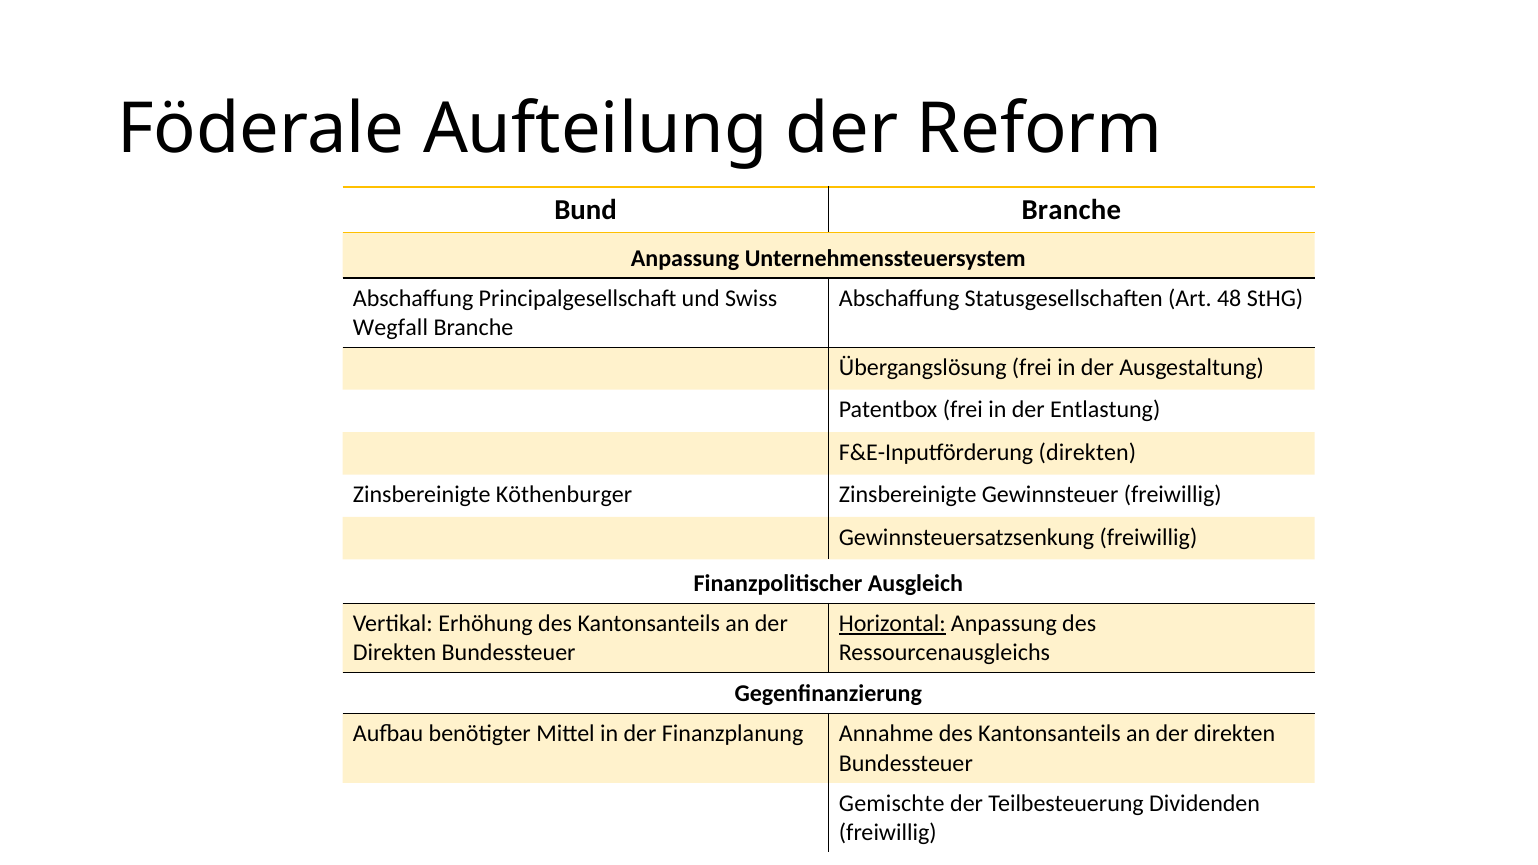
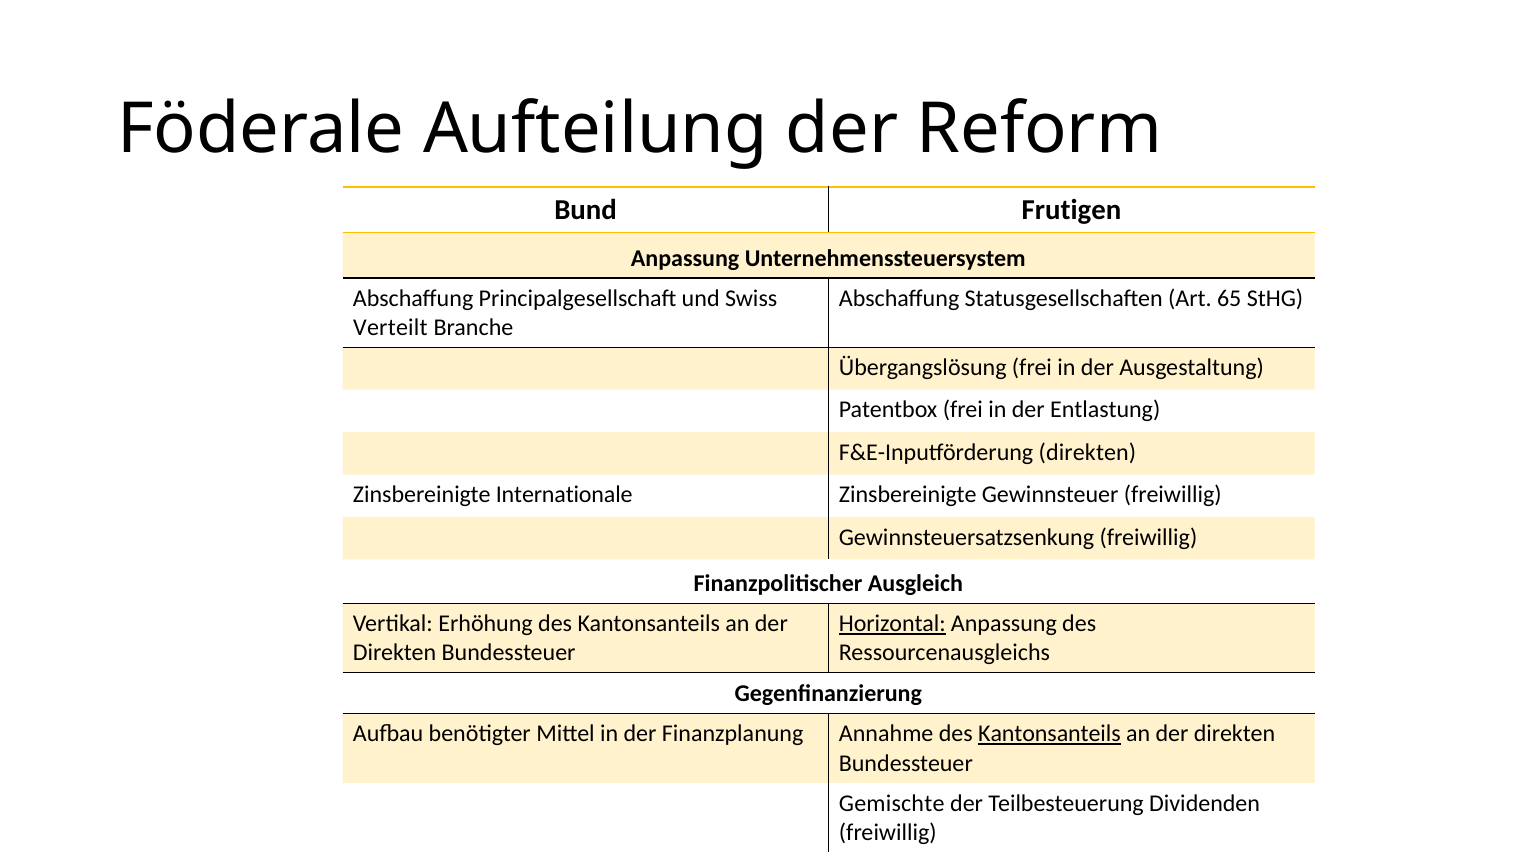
Bund Branche: Branche -> Frutigen (1071, 210)
48: 48 -> 65 (1229, 298)
Wegfall: Wegfall -> Verteilt (390, 328)
Köthenburger: Köthenburger -> Internationale (564, 495)
Kantonsanteils underline: none -> present (1049, 734)
